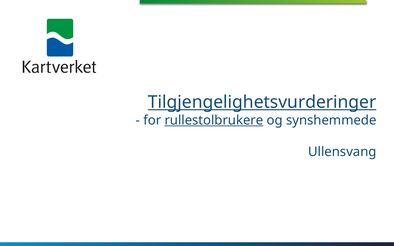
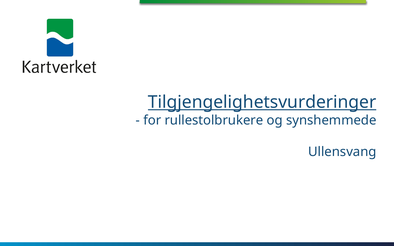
rullestolbrukere underline: present -> none (214, 120)
